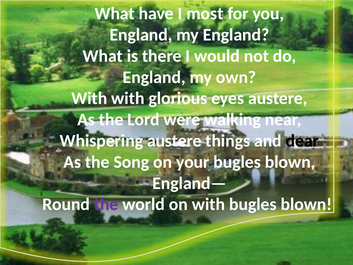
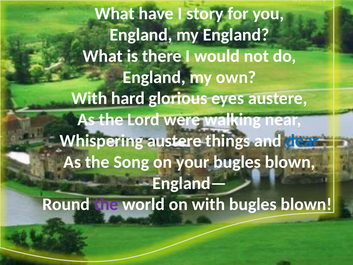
most: most -> story (205, 14)
With with: with -> hard (128, 98)
dear colour: black -> blue (302, 141)
